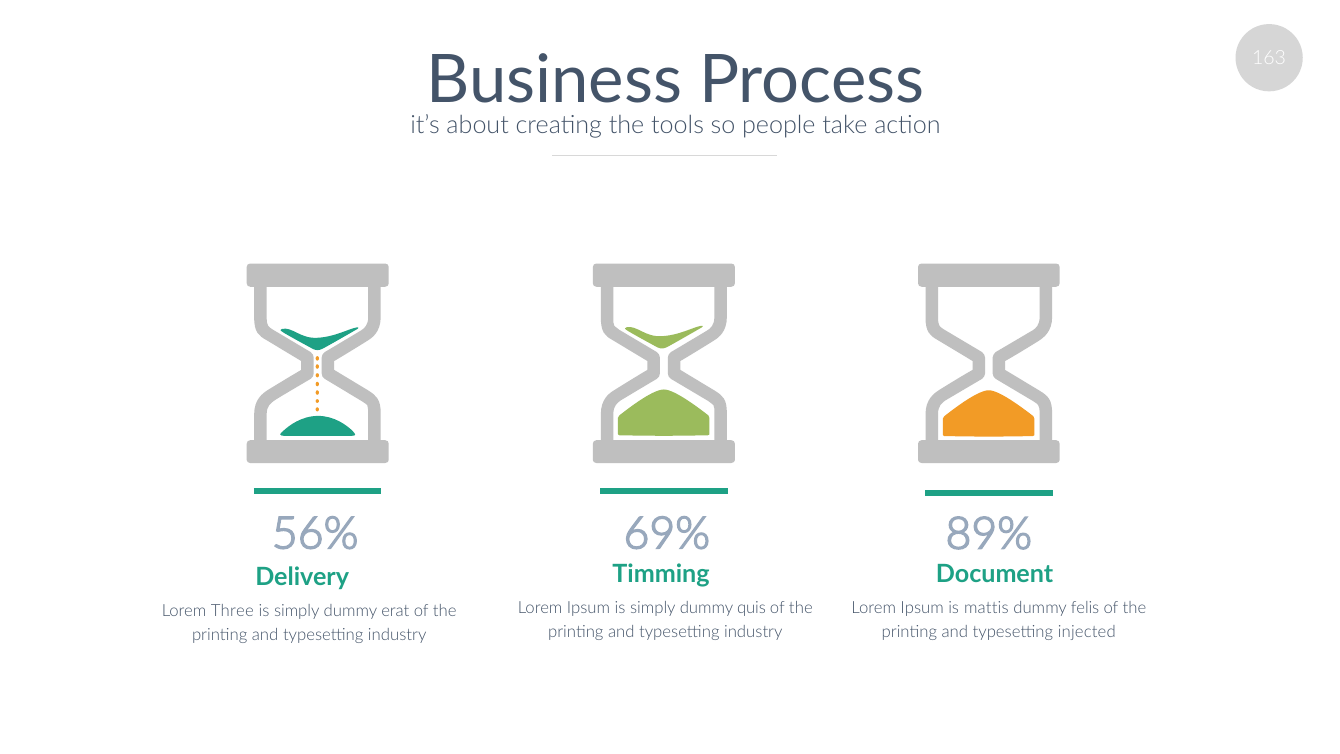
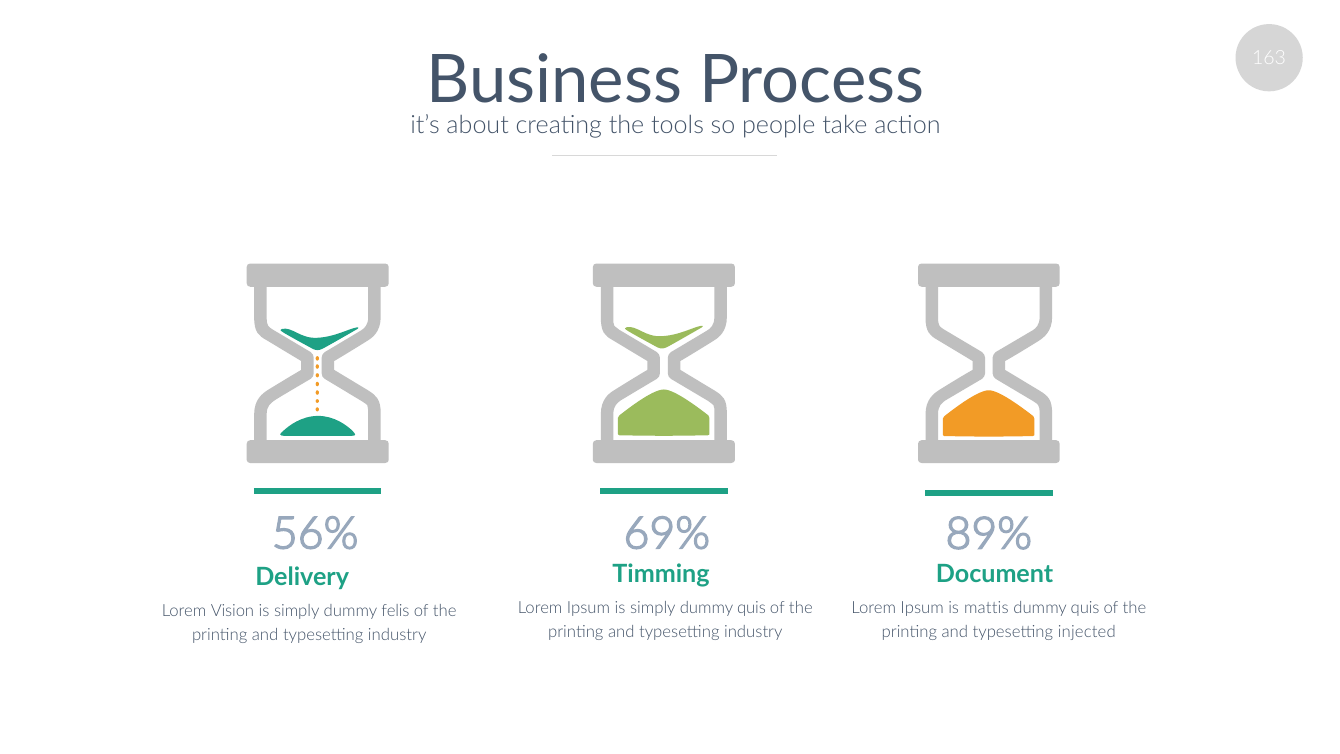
felis: felis -> quis (1085, 608)
Three: Three -> Vision (232, 610)
erat: erat -> felis (395, 610)
